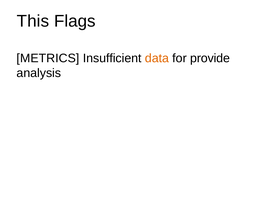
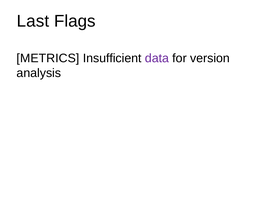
This: This -> Last (33, 21)
data colour: orange -> purple (157, 58)
provide: provide -> version (210, 58)
